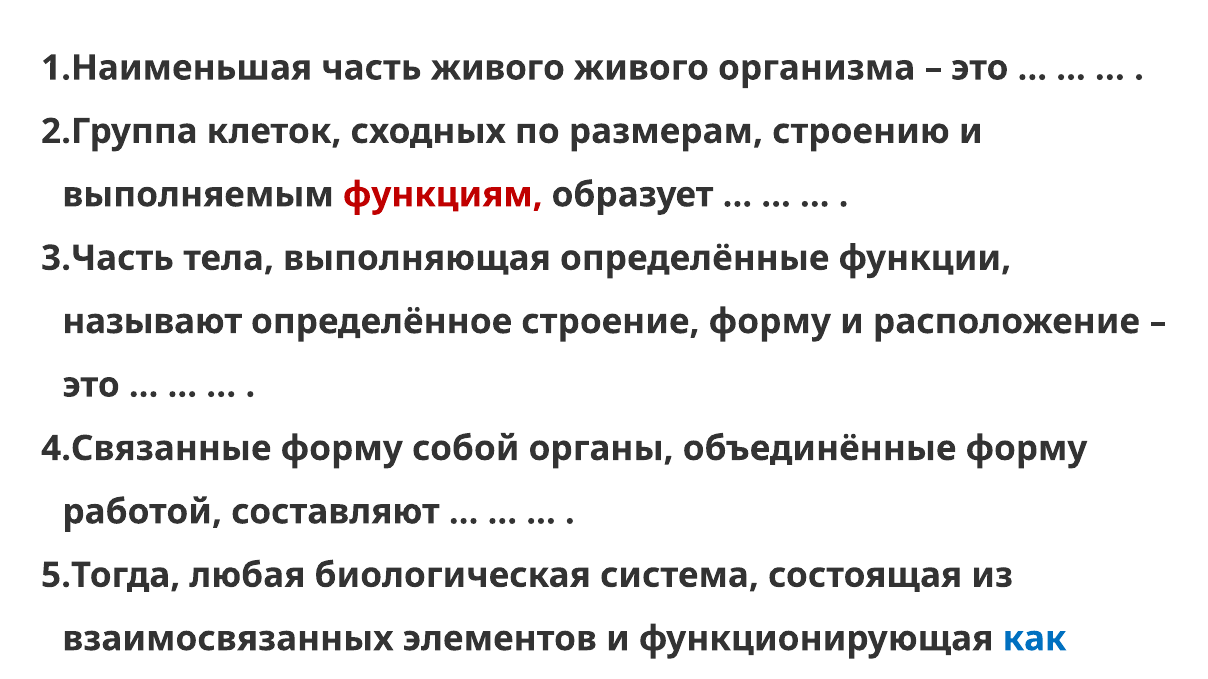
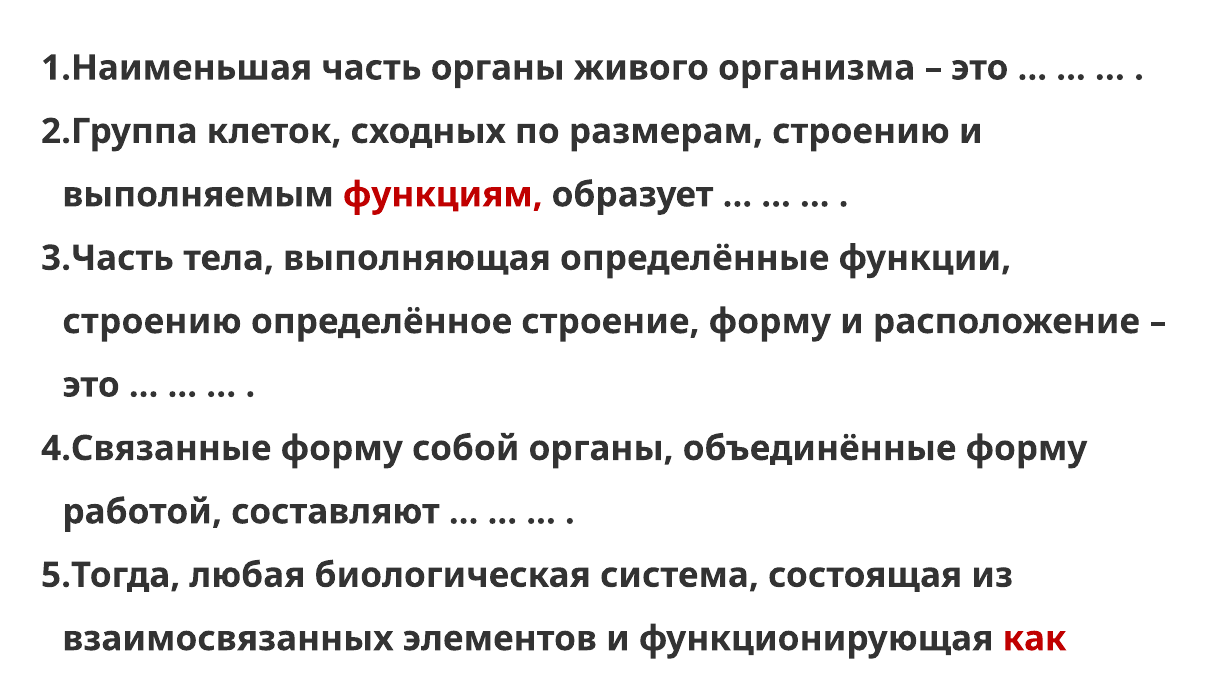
часть живого: живого -> органы (498, 68)
называют: называют -> строению (152, 322)
как colour: blue -> red (1034, 639)
